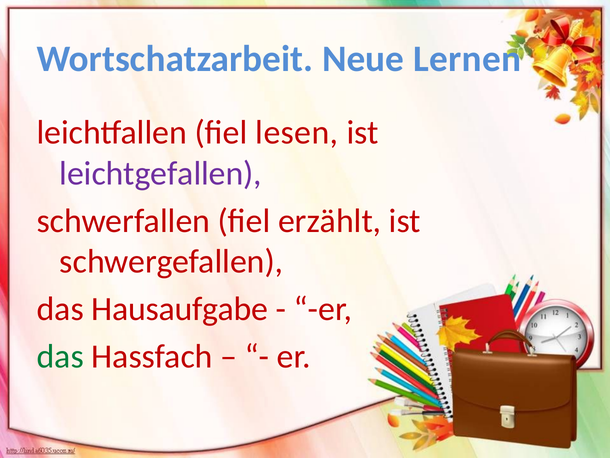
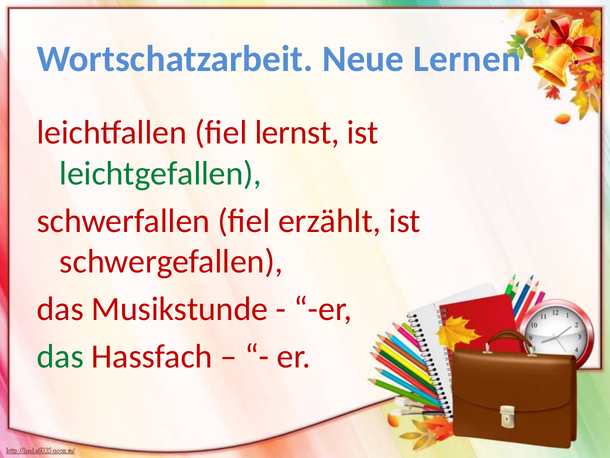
lesen: lesen -> lernst (297, 133)
leichtgefallen colour: purple -> green (161, 173)
Hausaufgabe: Hausaufgabe -> Musikstunde (180, 309)
